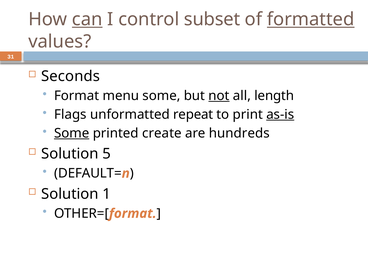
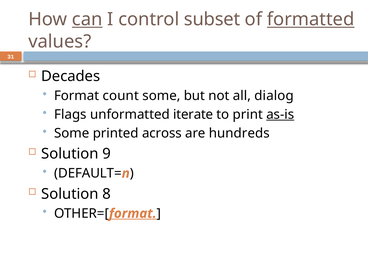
Seconds: Seconds -> Decades (71, 76)
menu: menu -> count (121, 96)
not underline: present -> none (219, 96)
length: length -> dialog (274, 96)
repeat: repeat -> iterate (193, 114)
Some underline: present -> none (72, 133)
create: create -> across (162, 133)
5: 5 -> 9 (107, 154)
1: 1 -> 8 (107, 194)
format underline: none -> present (133, 213)
